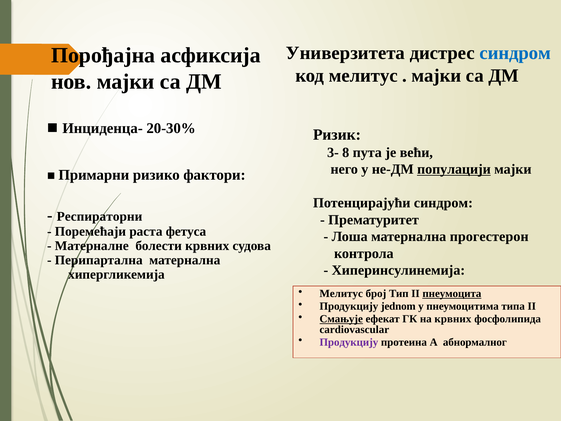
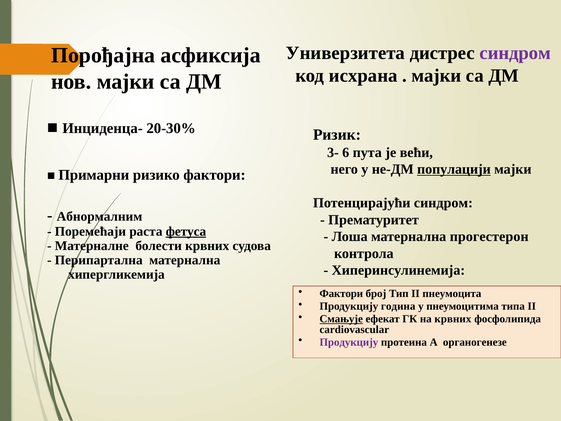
синдром colour: blue -> purple (515, 53)
код мелитус: мелитус -> исхрана (363, 76)
8: 8 -> 6 (346, 152)
Респираторни: Респираторни -> Абнормалним (100, 216)
фетуса underline: none -> present (186, 231)
Мелитус: Мелитус -> Фактори (341, 293)
пнеумоцита underline: present -> none (452, 293)
jednom: jednom -> година (398, 306)
абнормалног: абнормалног -> органогенезе (475, 342)
